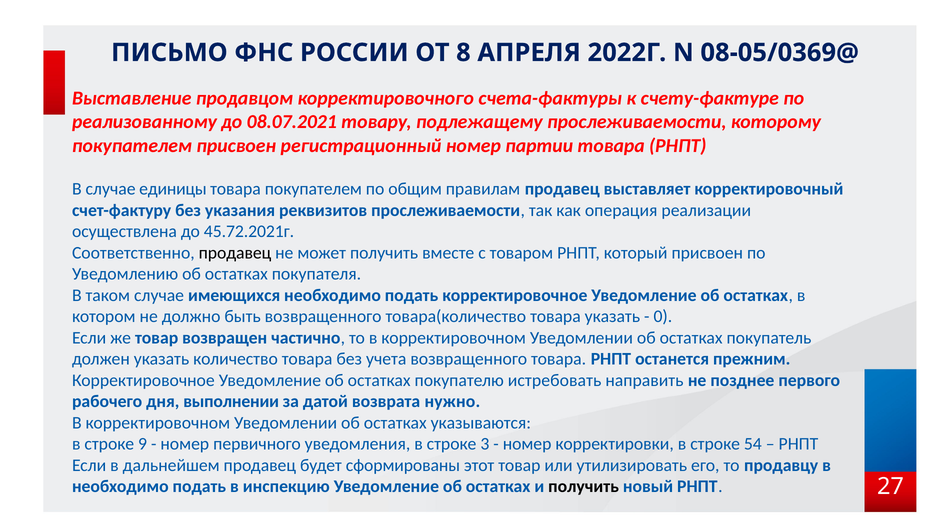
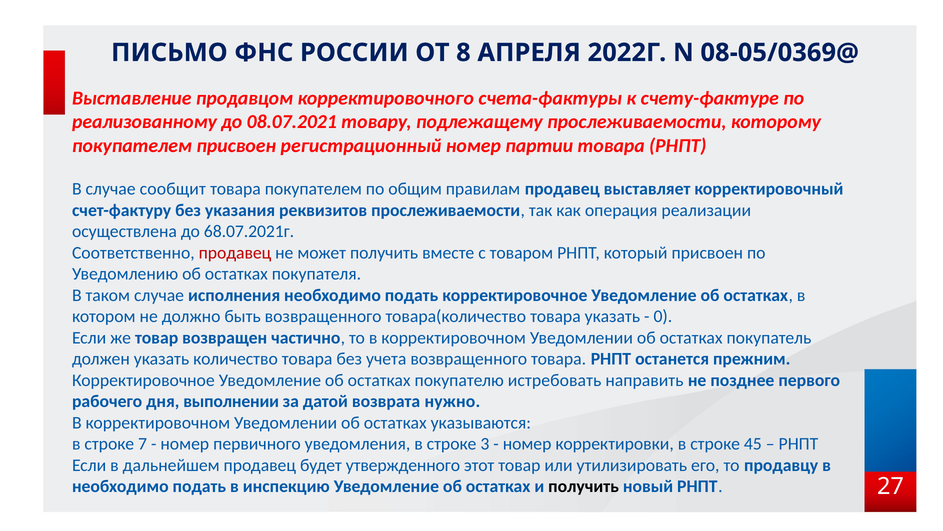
единицы: единицы -> сообщит (173, 189)
45.72.2021г: 45.72.2021г -> 68.07.2021г (249, 231)
продавец colour: black -> red (235, 253)
имеющихся: имеющихся -> исполнения (234, 295)
9: 9 -> 7 (143, 444)
54: 54 -> 45 (753, 444)
сформированы: сформированы -> утвержденного (403, 465)
